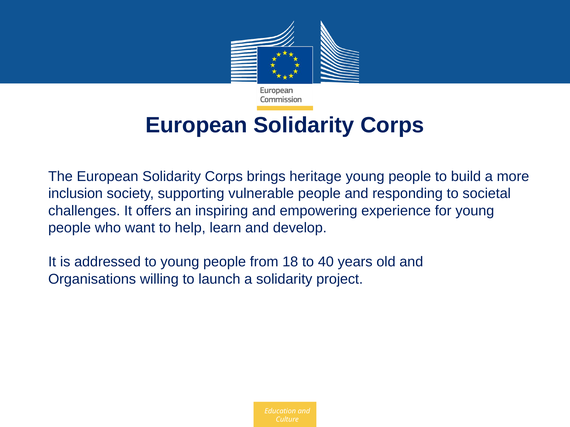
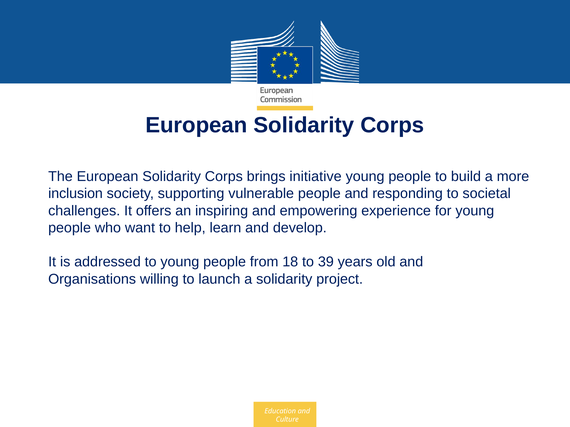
heritage: heritage -> initiative (316, 177)
40: 40 -> 39 (326, 262)
